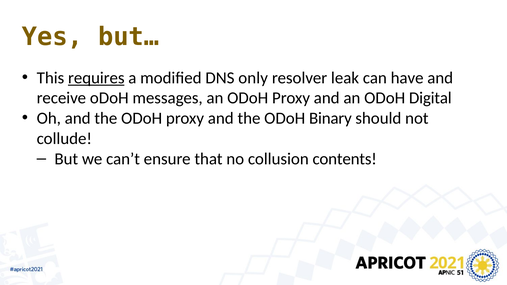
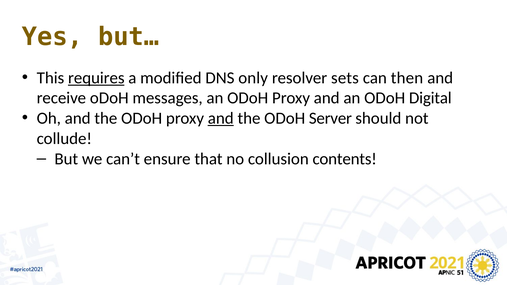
leak: leak -> sets (345, 78)
have: have -> then (407, 78)
and underline: none -> present (221, 118)
Binary: Binary -> Server (330, 118)
